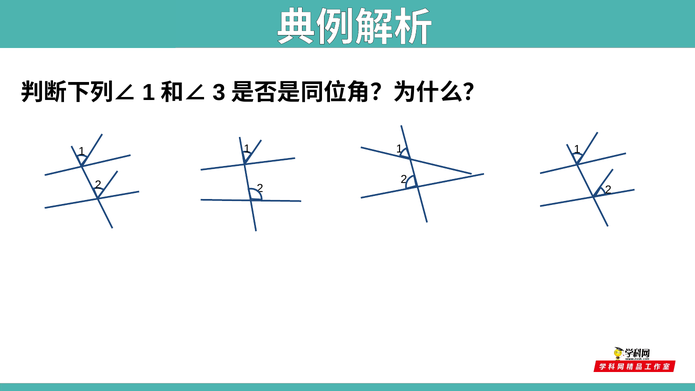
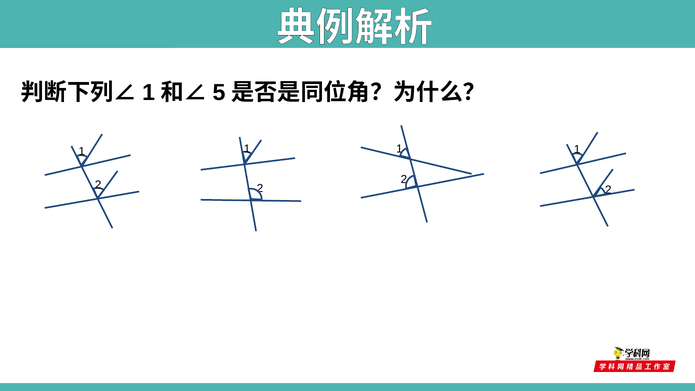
3: 3 -> 5 (219, 93)
